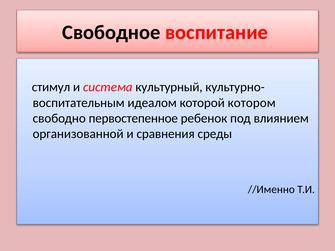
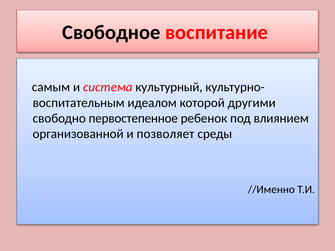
стимул: стимул -> самым (51, 87)
котором: котором -> другими (252, 103)
сравнения: сравнения -> позволяет (165, 134)
